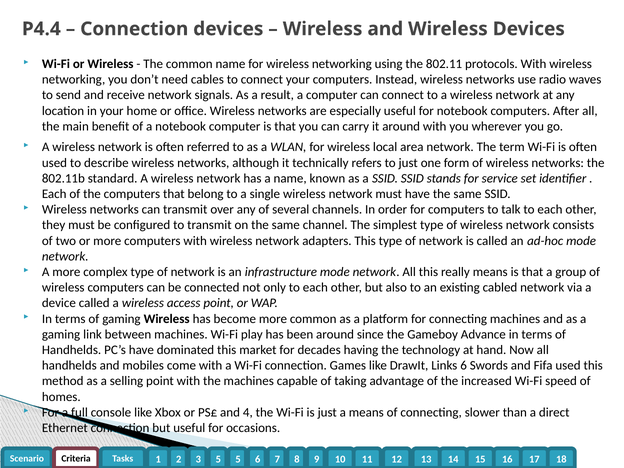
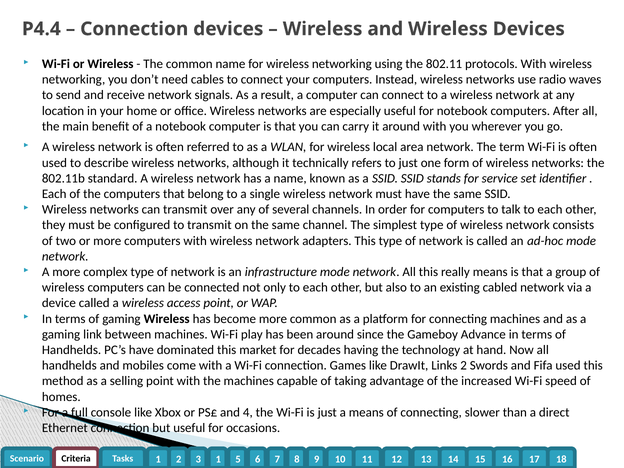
Links 6: 6 -> 2 (464, 366)
5: 5 -> 1 (218, 459)
